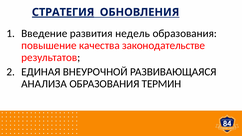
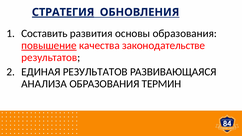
Введение: Введение -> Составить (44, 33)
недель: недель -> основы (133, 33)
повышение underline: none -> present (49, 45)
ЕДИНАЯ ВНЕУРОЧНОЙ: ВНЕУРОЧНОЙ -> РЕЗУЛЬТАТОВ (95, 72)
